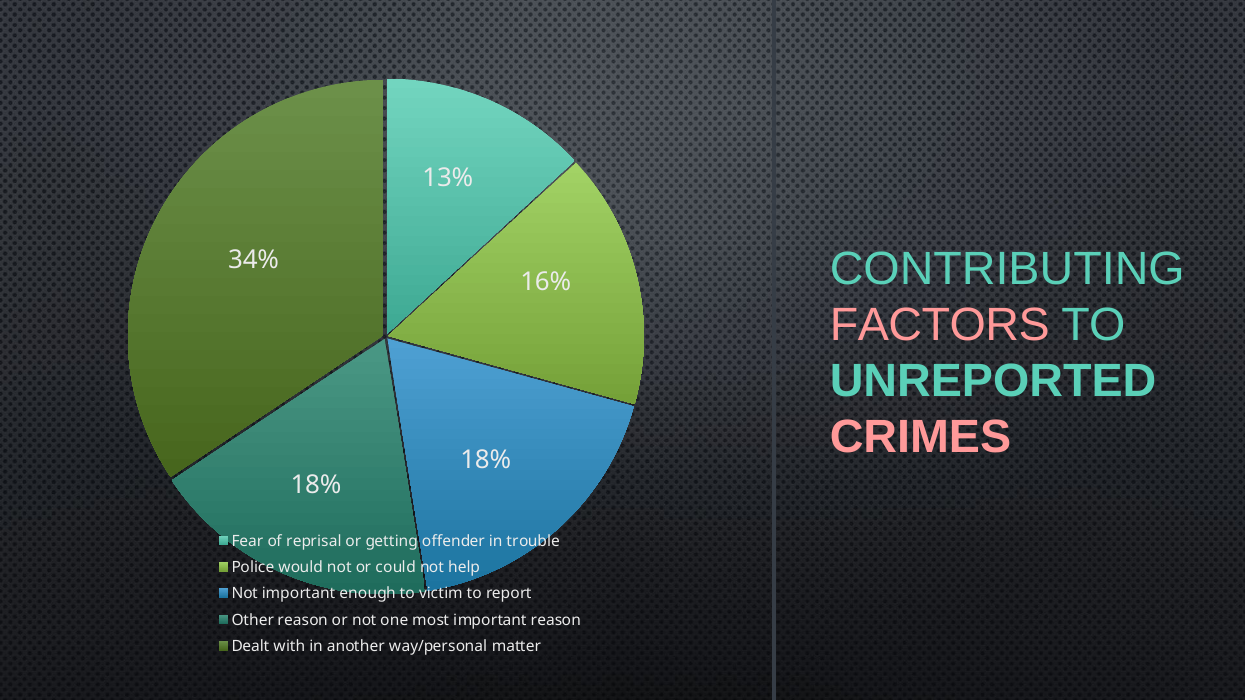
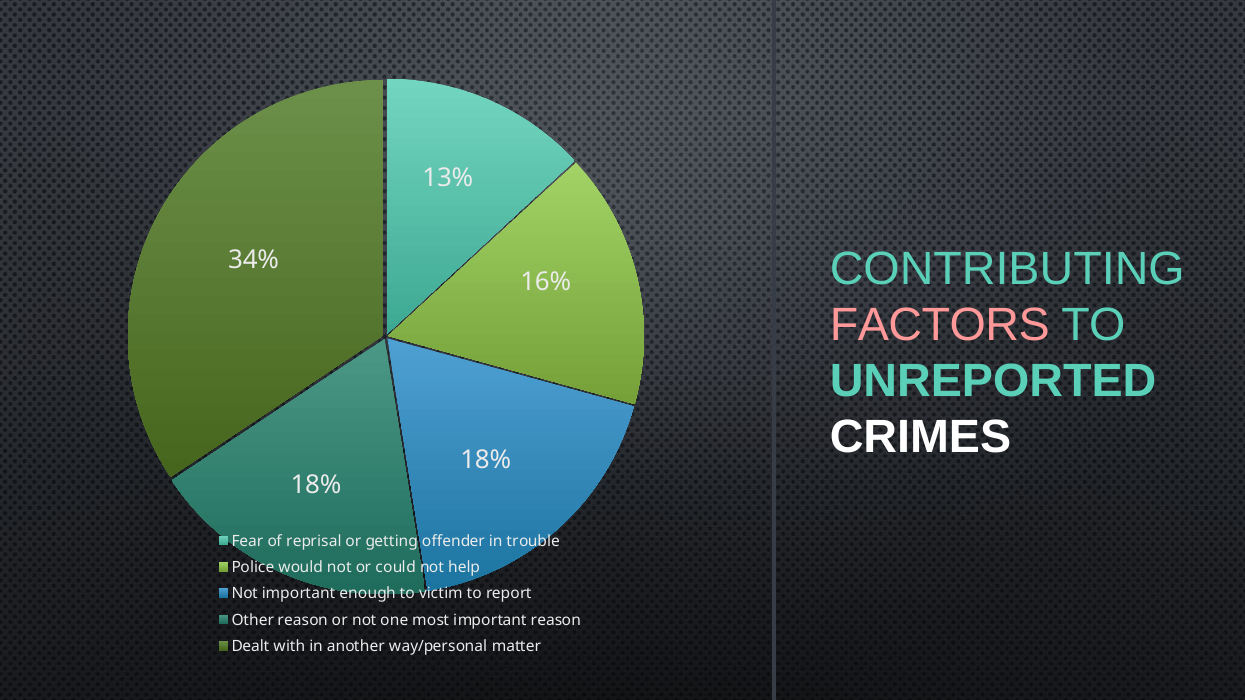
CRIMES colour: pink -> white (920, 437)
